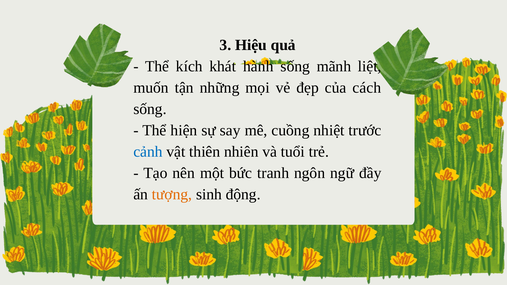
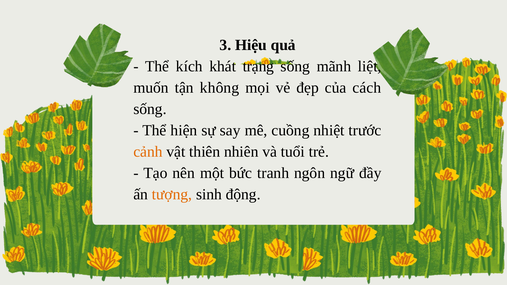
hành: hành -> trạng (258, 66)
những: những -> không (220, 88)
cảnh colour: blue -> orange (148, 152)
